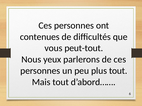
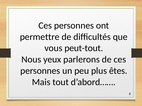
contenues: contenues -> permettre (40, 37)
plus tout: tout -> êtes (118, 71)
